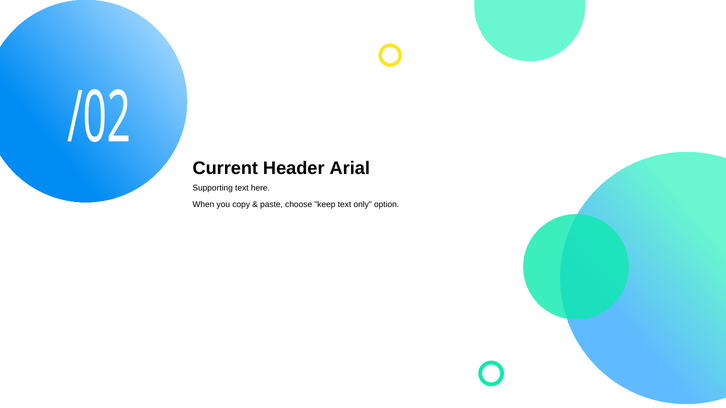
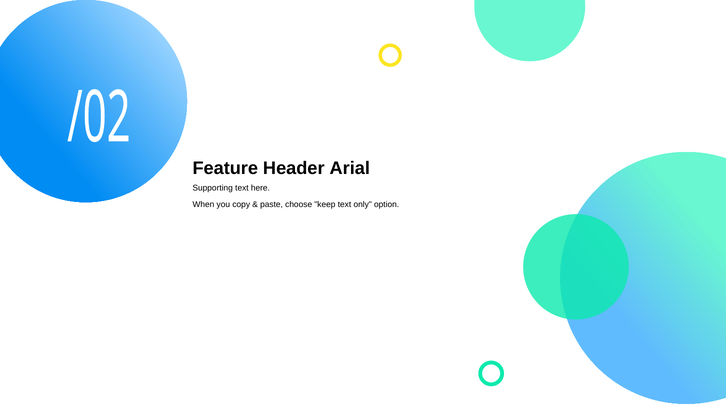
Current: Current -> Feature (225, 168)
